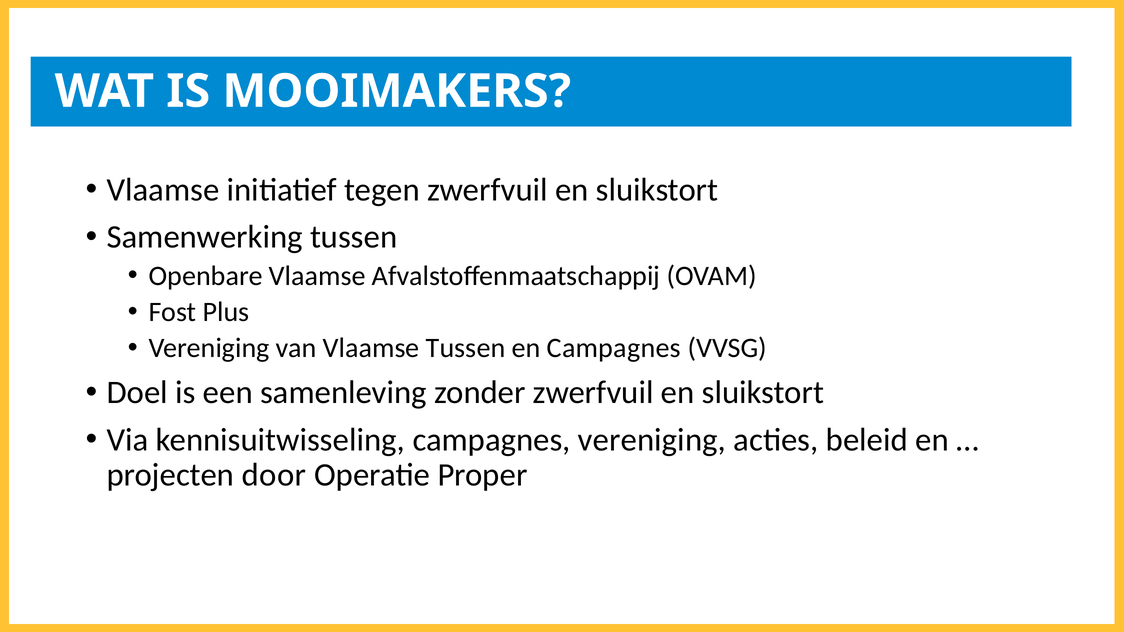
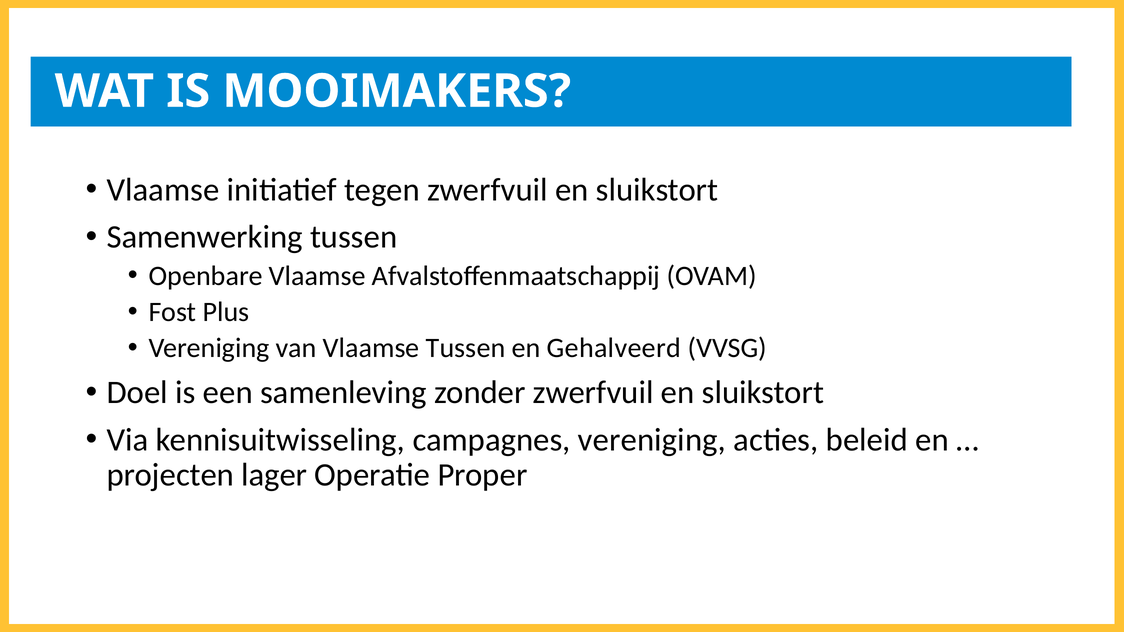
en Campagnes: Campagnes -> Gehalveerd (614, 348)
door: door -> lager (274, 475)
